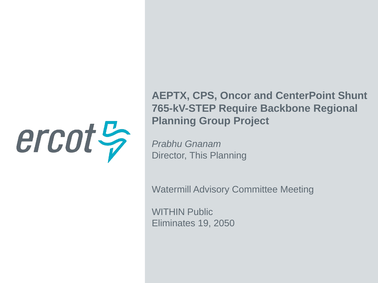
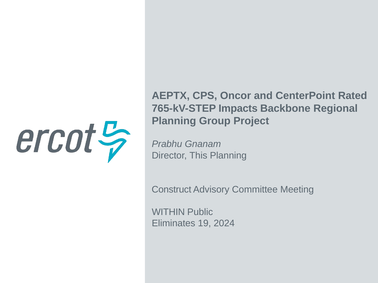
Shunt: Shunt -> Rated (353, 96)
Require: Require -> Impacts (238, 109)
Watermill: Watermill -> Construct (171, 190)
2050: 2050 -> 2024 (224, 224)
